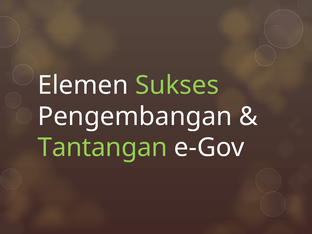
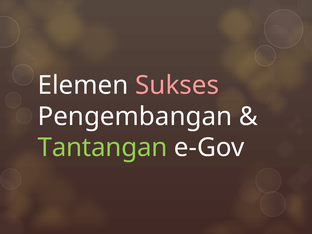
Sukses colour: light green -> pink (177, 85)
